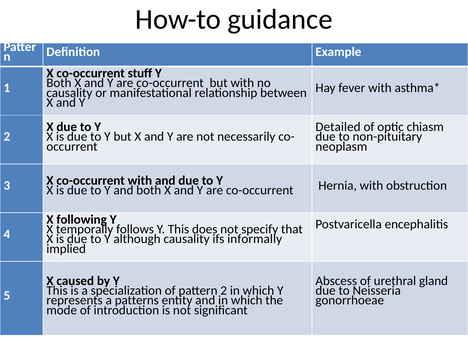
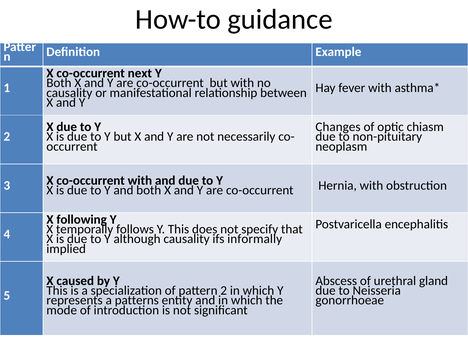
stuff: stuff -> next (140, 73)
Detailed: Detailed -> Changes (338, 127)
